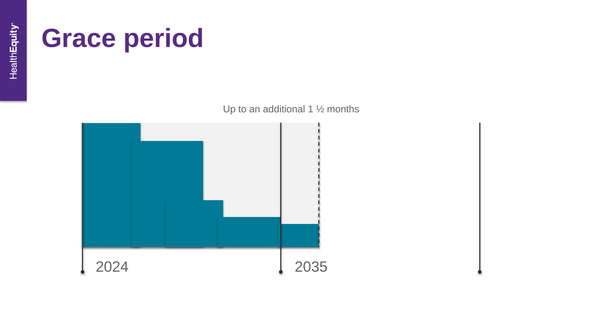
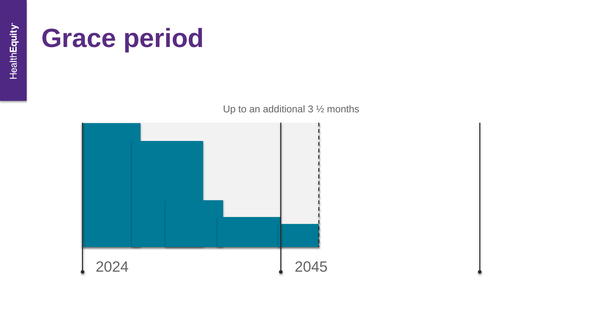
1: 1 -> 3 (311, 109)
2035: 2035 -> 2045 (311, 267)
